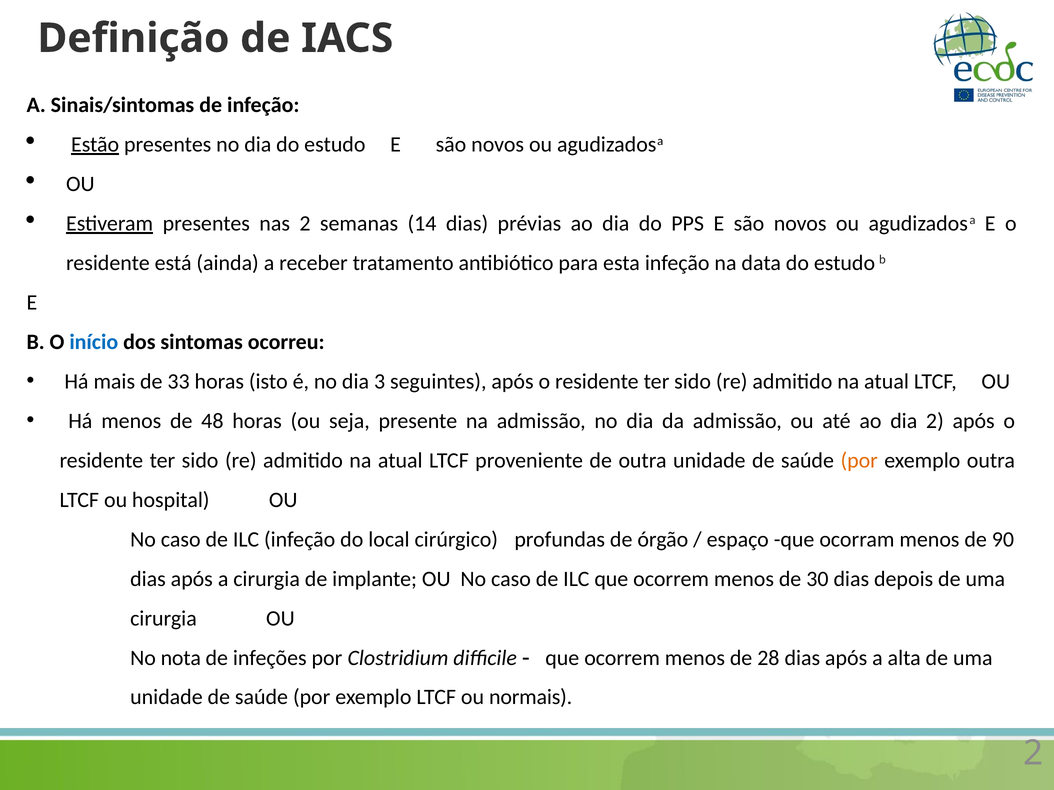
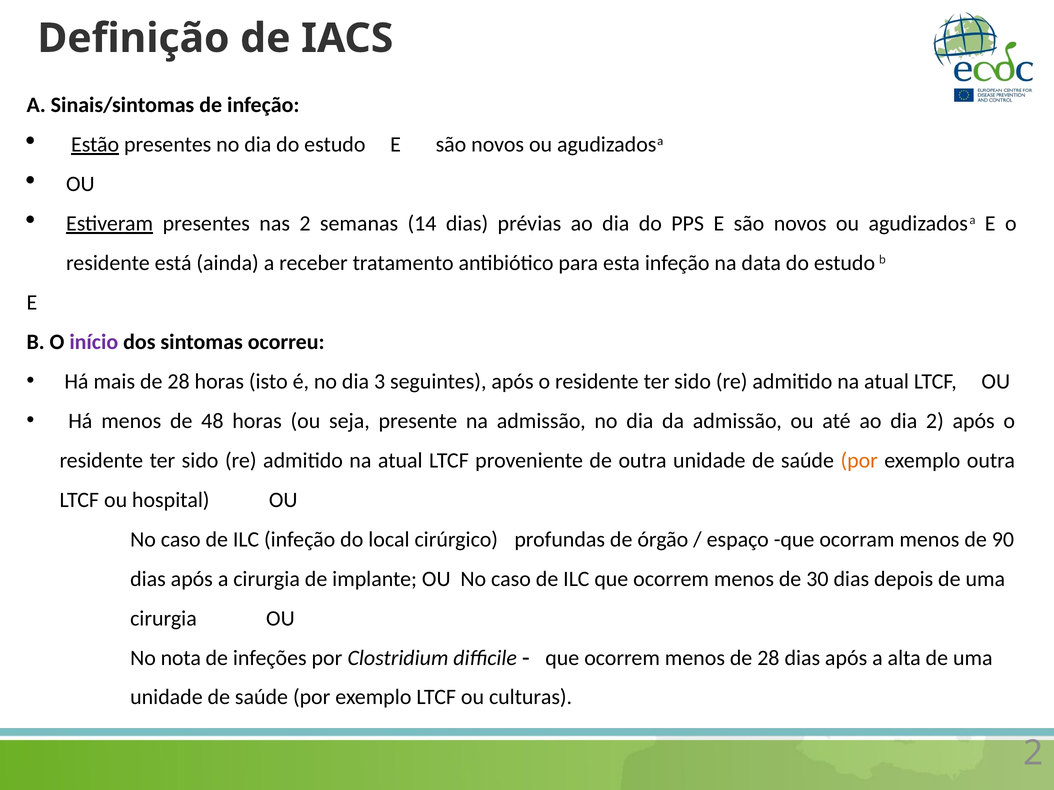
início colour: blue -> purple (94, 342)
mais de 33: 33 -> 28 (179, 382)
normais: normais -> culturas (531, 698)
